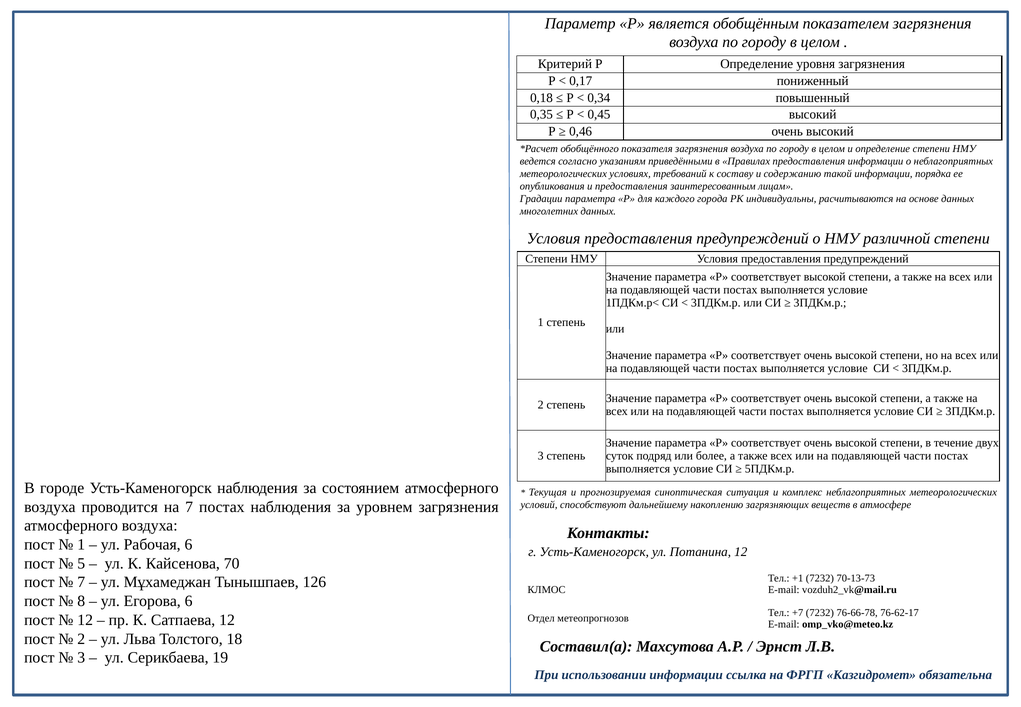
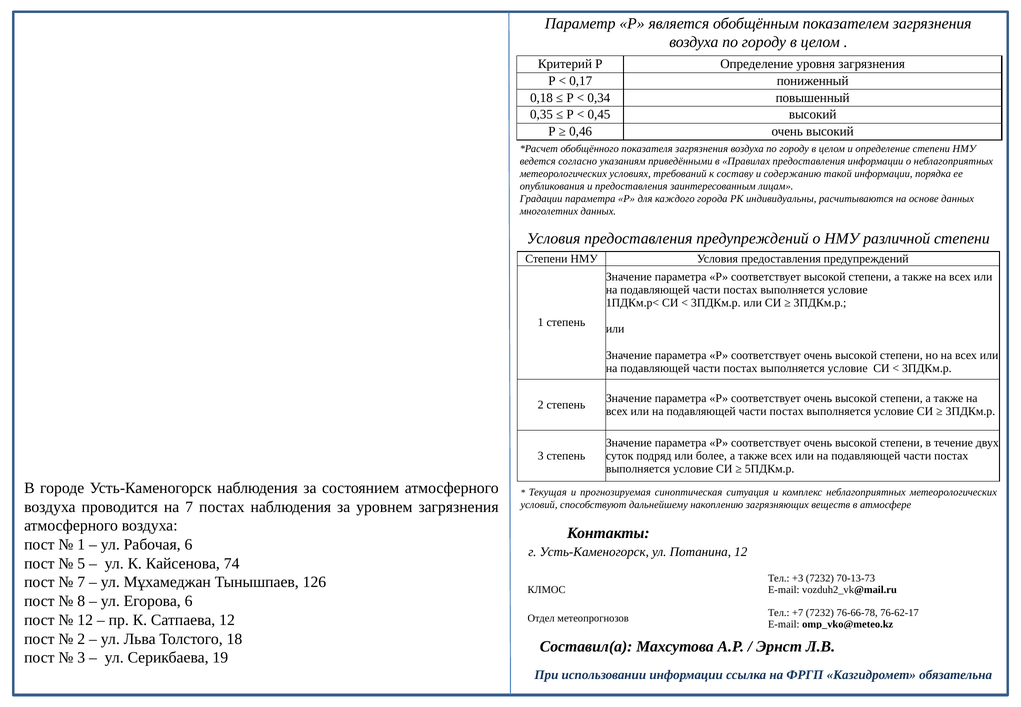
70: 70 -> 74 (232, 563)
+1: +1 -> +3 (798, 578)
